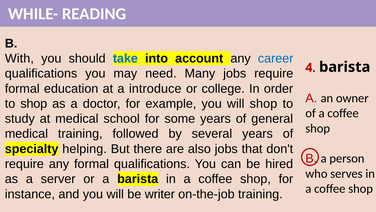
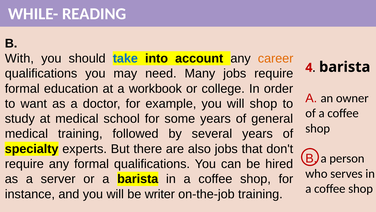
career colour: blue -> orange (276, 58)
introduce: introduce -> workbook (155, 88)
to shop: shop -> want (34, 103)
helping: helping -> experts (85, 149)
